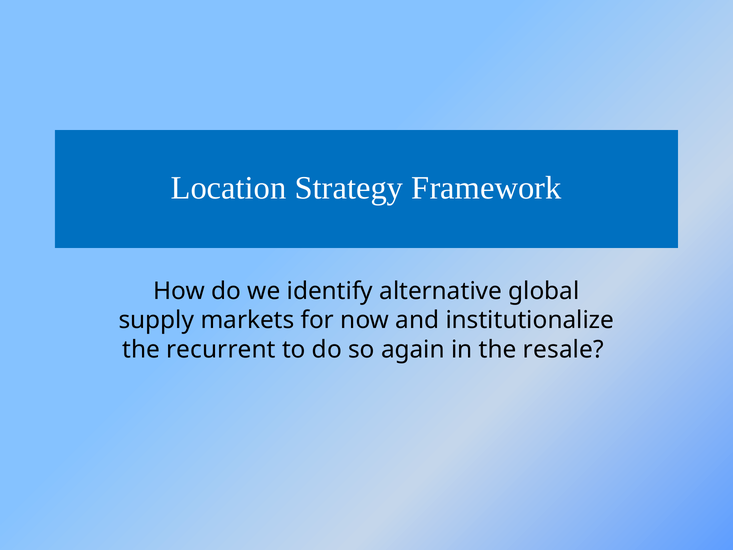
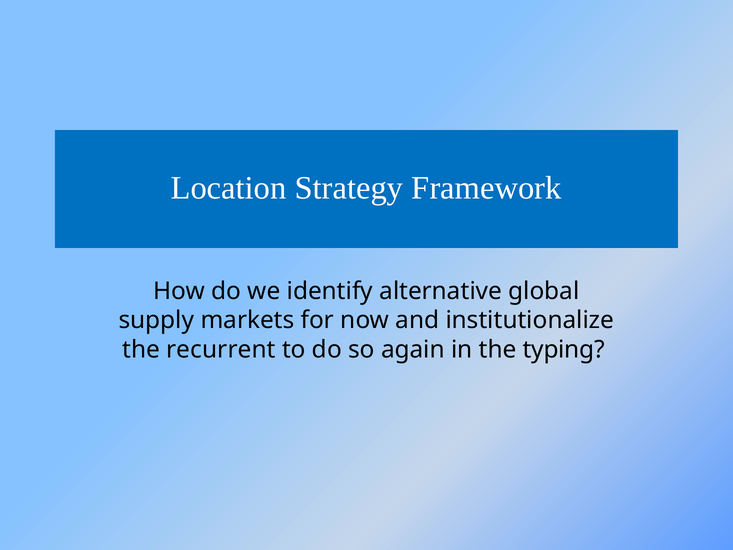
resale: resale -> typing (564, 350)
